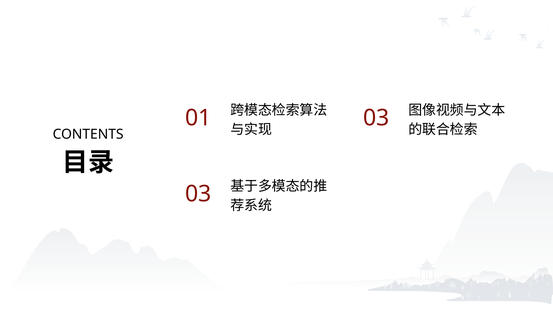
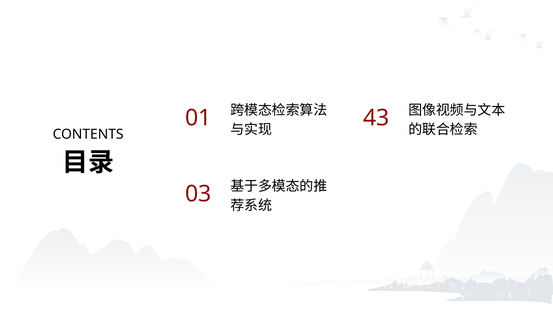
03: 03 -> 43 (376, 118)
